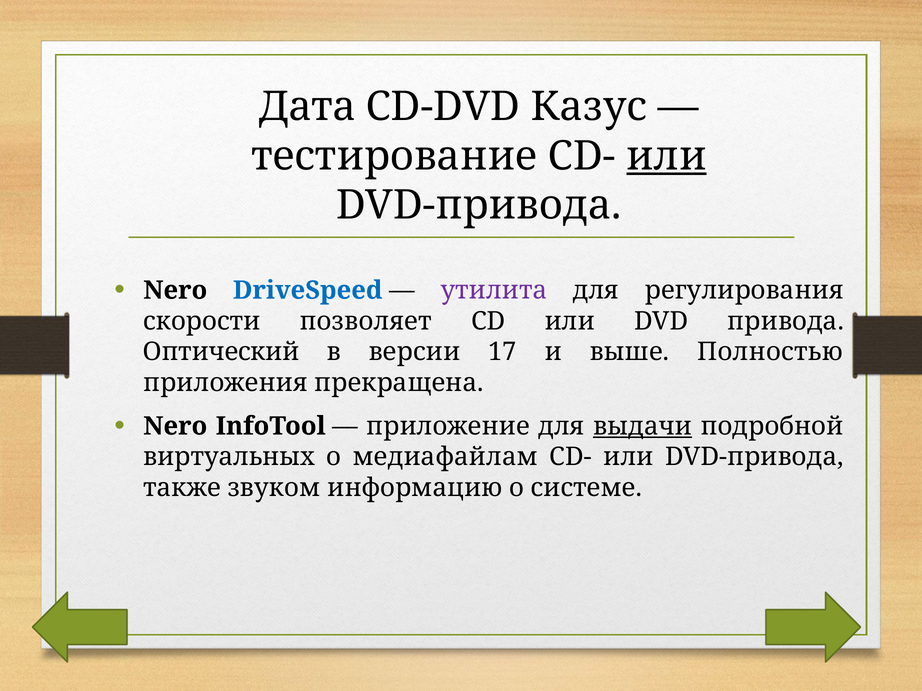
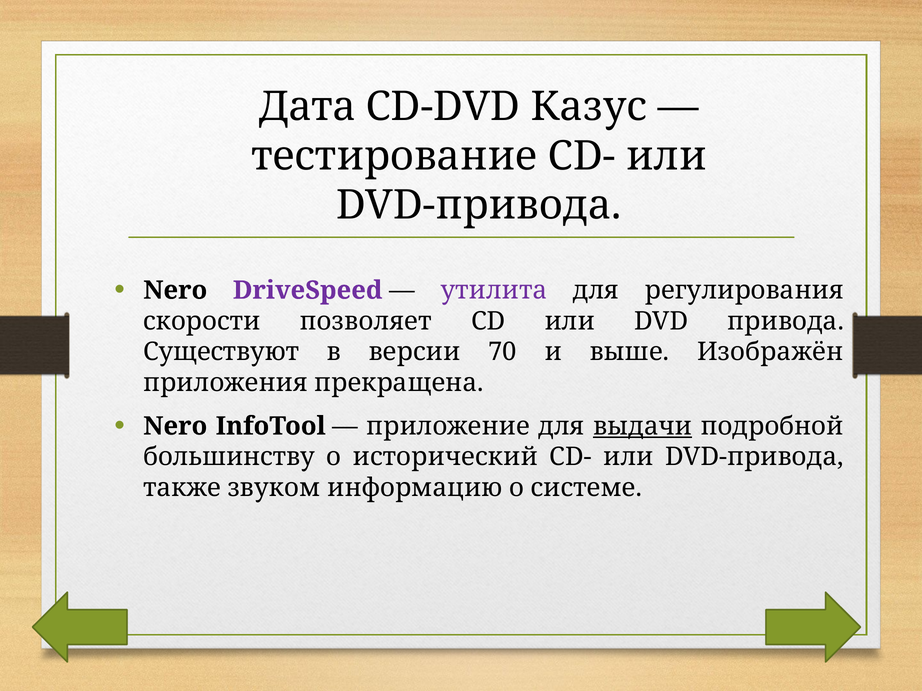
или underline: present -> none (666, 156)
DriveSpeed colour: blue -> purple (308, 291)
Оптический: Оптический -> Существуют (221, 352)
17: 17 -> 70 (502, 352)
Полностью: Полностью -> Изображён (770, 352)
виртуальных: виртуальных -> большинству (229, 457)
медиафайлам: медиафайлам -> исторический (445, 457)
